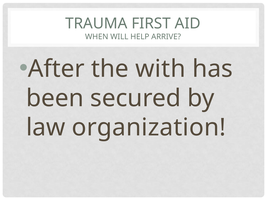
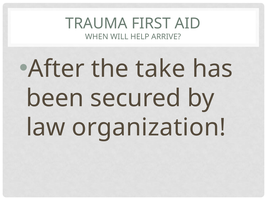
with: with -> take (160, 69)
